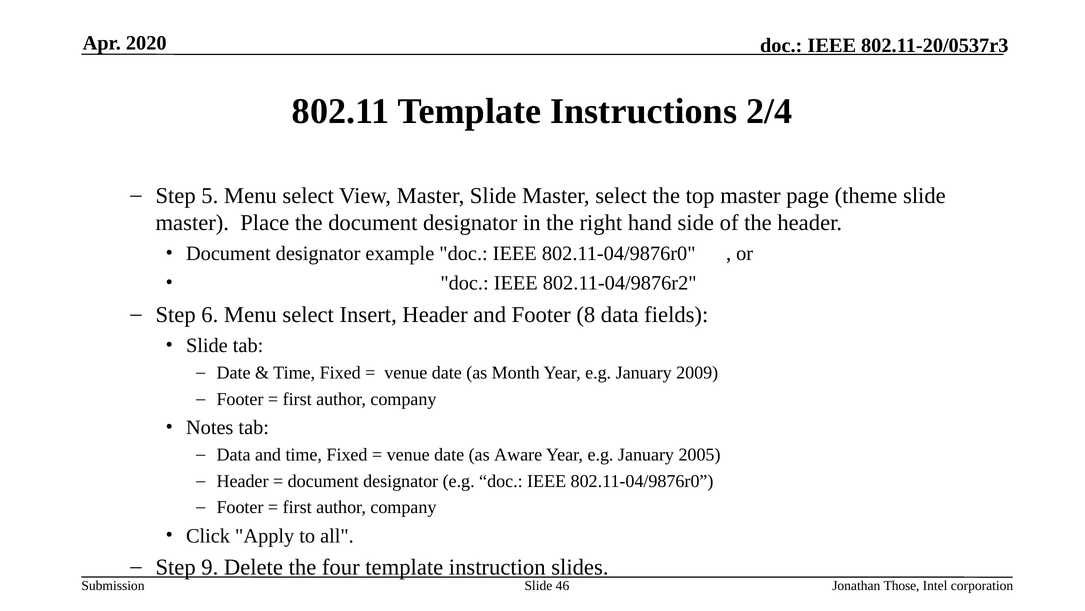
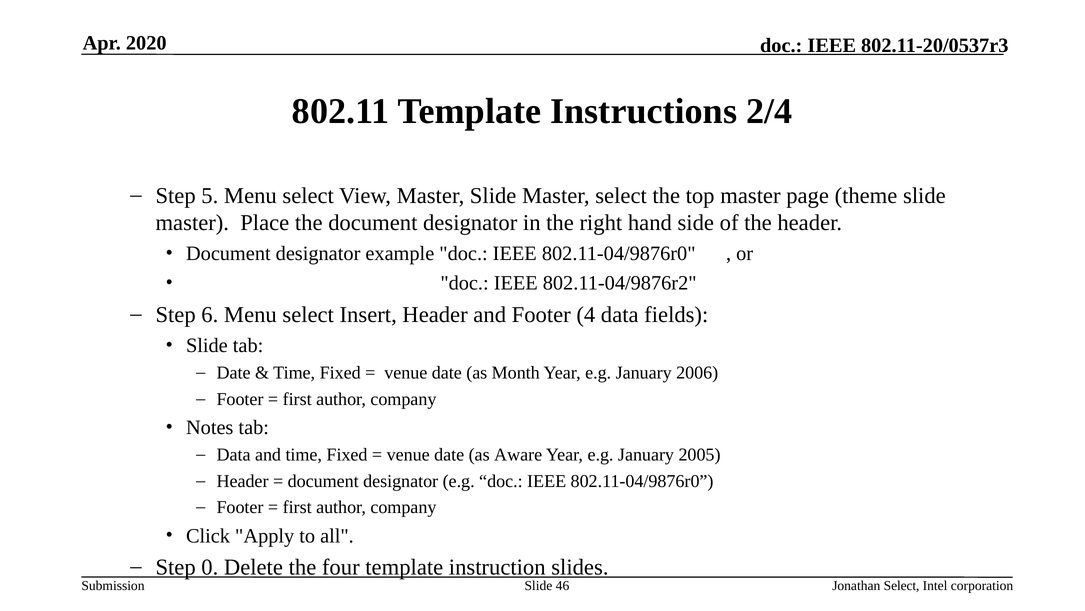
8: 8 -> 4 (586, 314)
2009: 2009 -> 2006 (697, 373)
9: 9 -> 0 (210, 567)
Jonathan Those: Those -> Select (902, 585)
